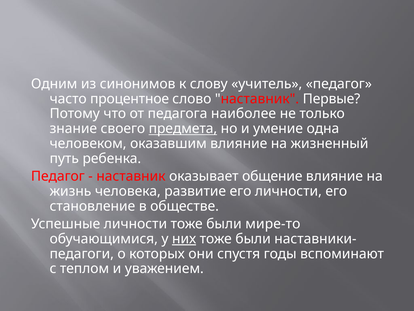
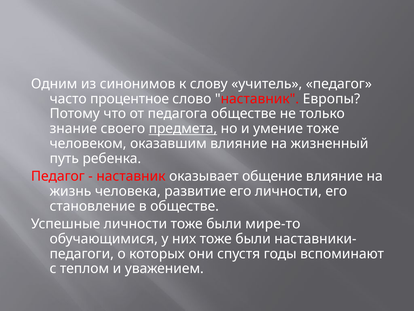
Первые: Первые -> Европы (331, 99)
педагога наиболее: наиболее -> обществе (244, 114)
умение одна: одна -> тоже (323, 128)
них underline: present -> none (184, 239)
